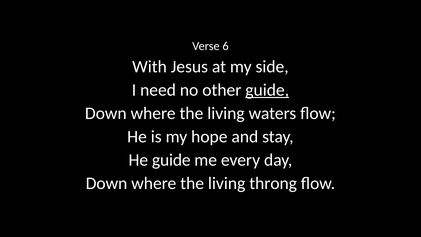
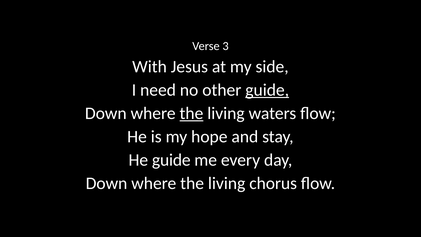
6: 6 -> 3 (226, 46)
the underline: none -> present (191, 113)
throng: throng -> chorus (273, 183)
